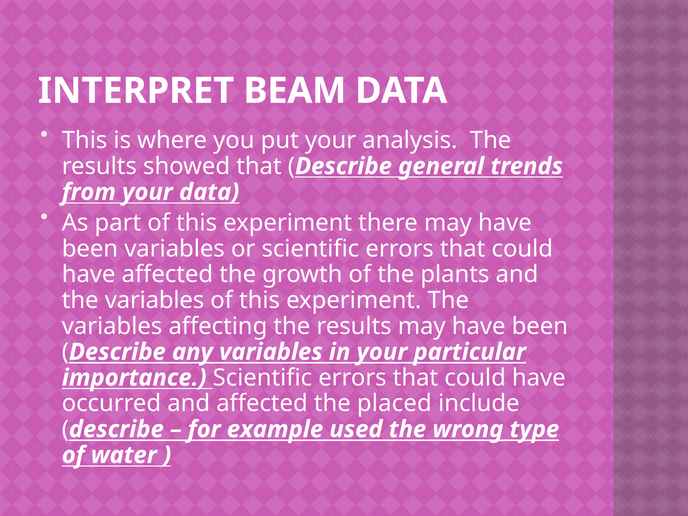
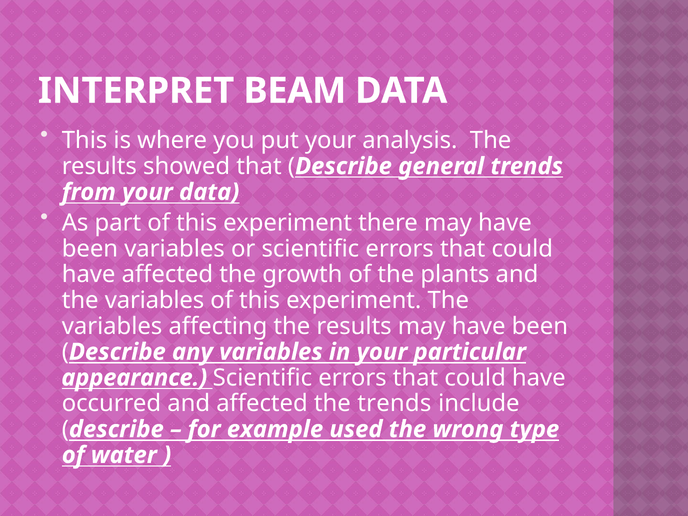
importance: importance -> appearance (134, 378)
the placed: placed -> trends (394, 404)
